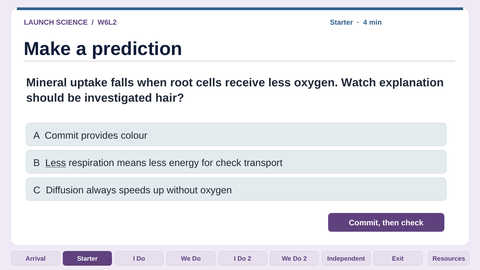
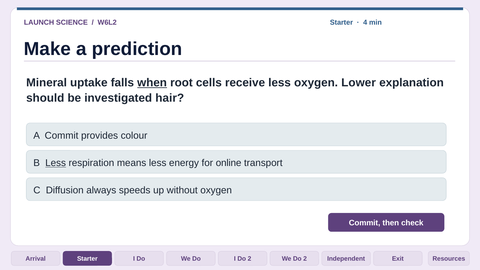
when underline: none -> present (152, 83)
Watch: Watch -> Lower (359, 83)
for check: check -> online (229, 163)
